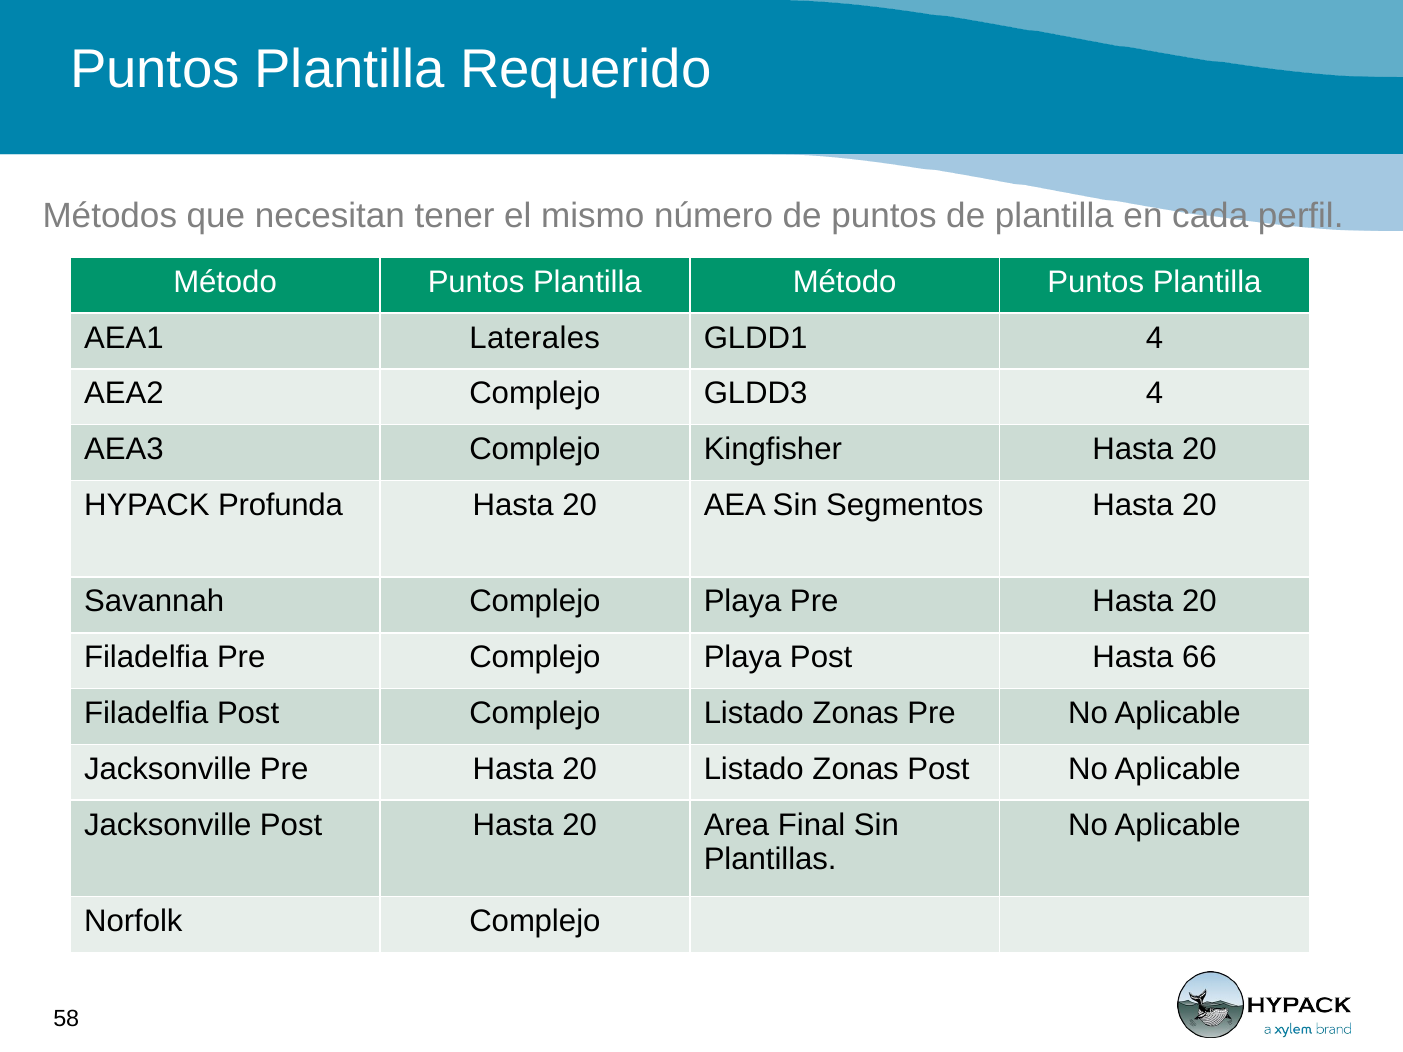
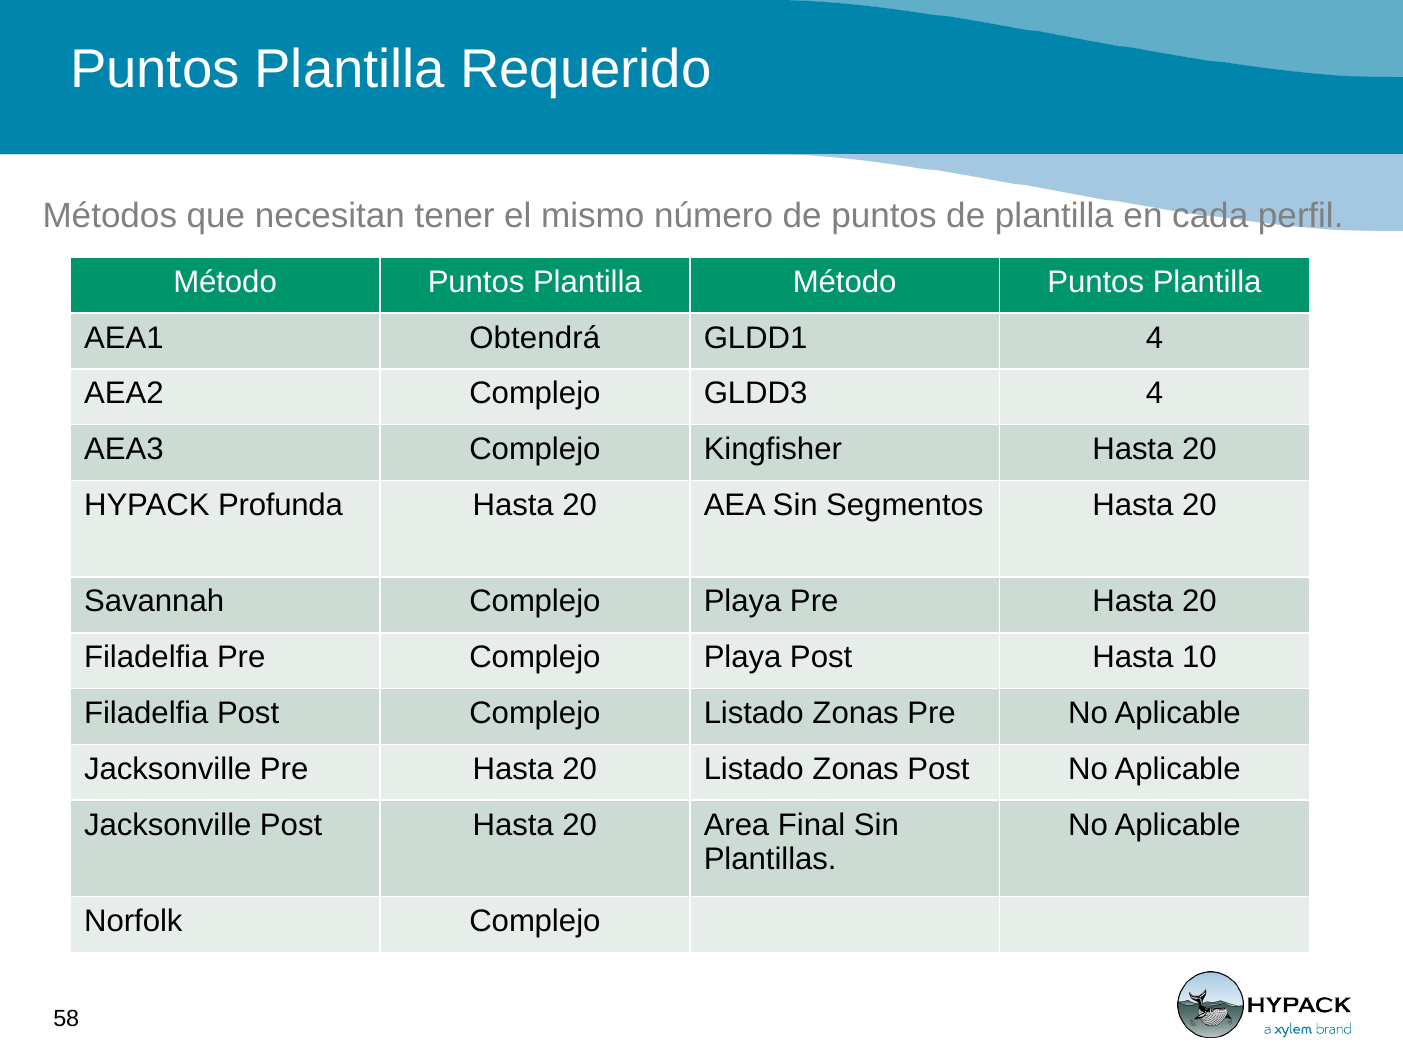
Laterales: Laterales -> Obtendrá (535, 338)
66: 66 -> 10 (1199, 658)
